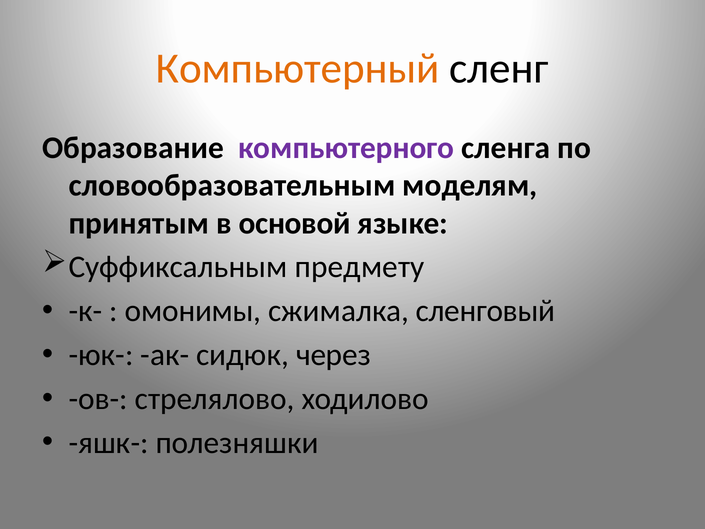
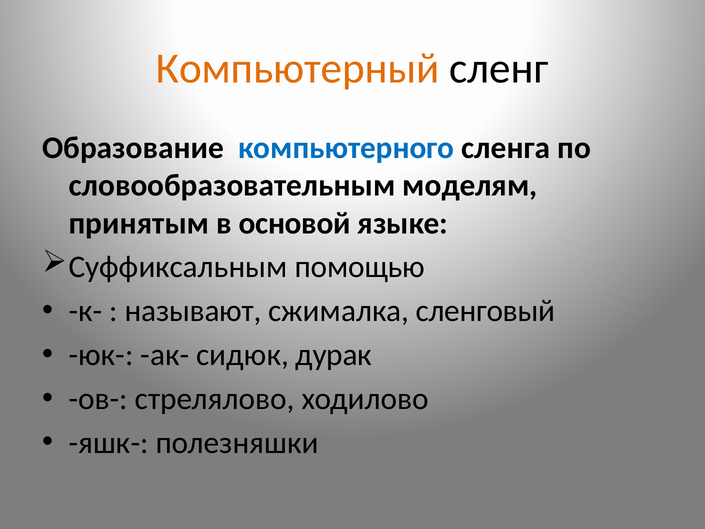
компьютерного colour: purple -> blue (346, 148)
предмету: предмету -> помощью (360, 267)
омонимы: омонимы -> называют (193, 311)
через: через -> дурак (334, 355)
